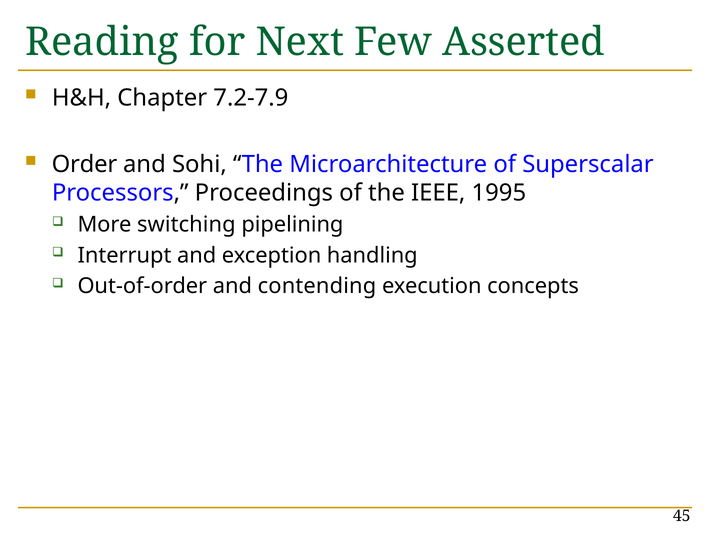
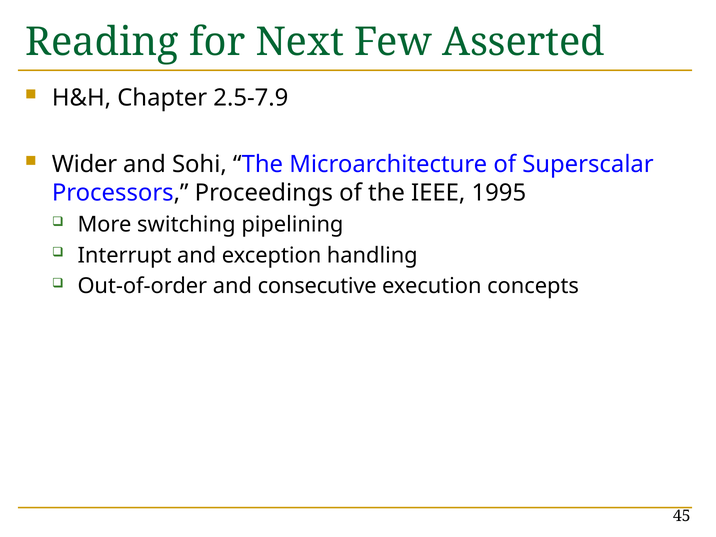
7.2-7.9: 7.2-7.9 -> 2.5-7.9 (251, 98)
Order: Order -> Wider (84, 164)
contending: contending -> consecutive (317, 286)
